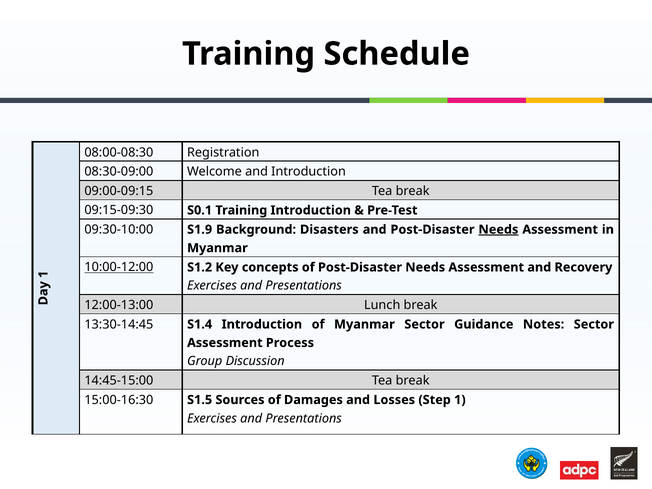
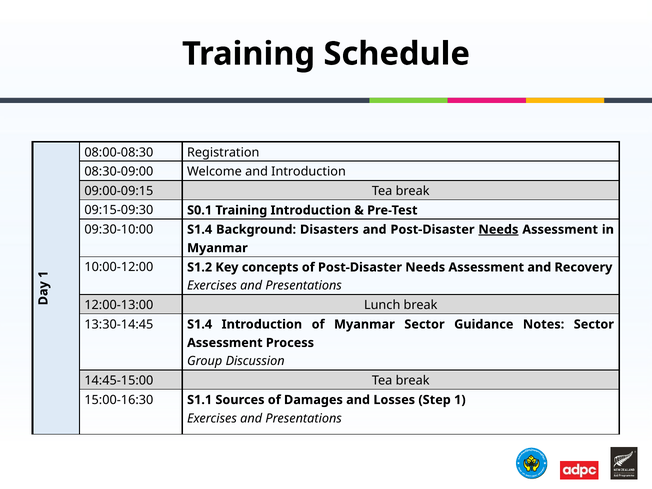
09:30-10:00 S1.9: S1.9 -> S1.4 (200, 230)
10:00-12:00 underline: present -> none (119, 267)
S1.5: S1.5 -> S1.1 (200, 400)
